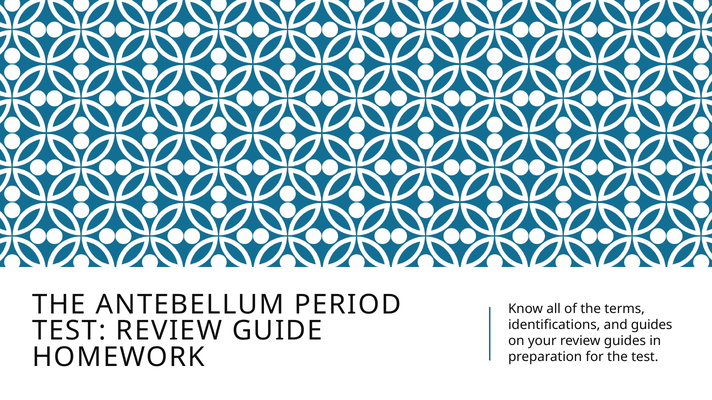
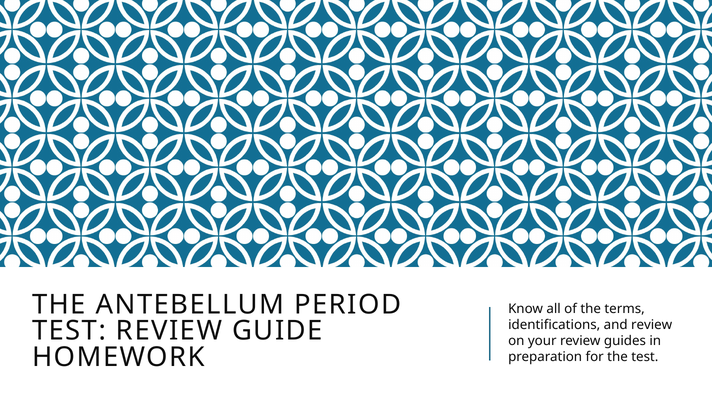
and guides: guides -> review (652, 325)
